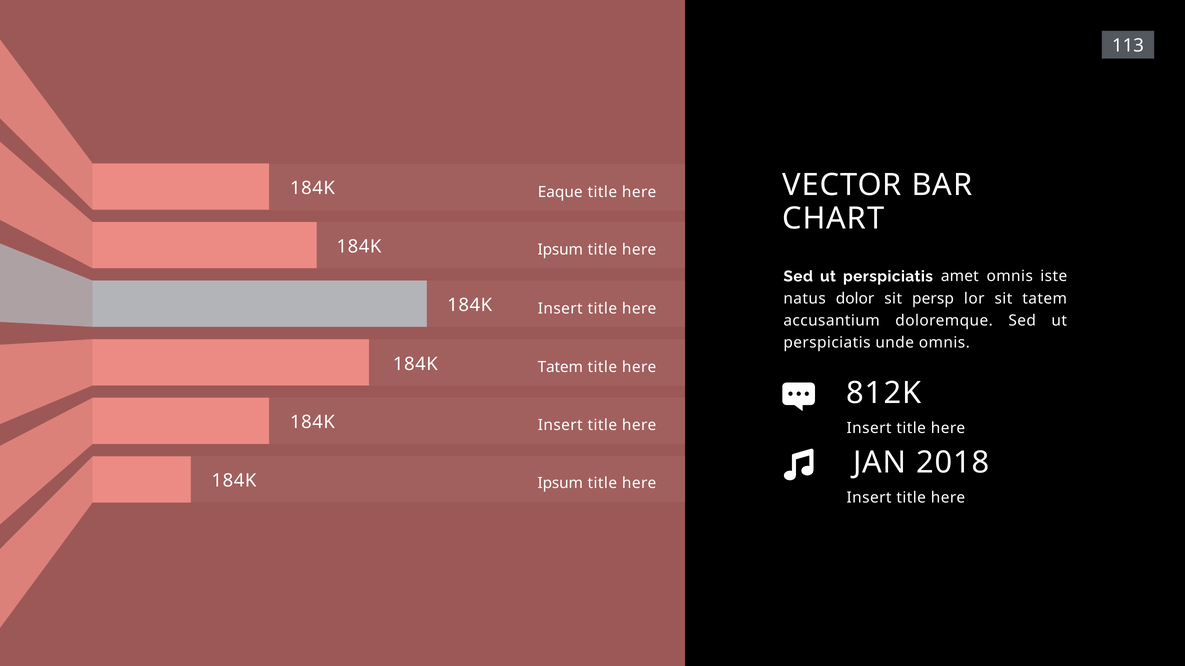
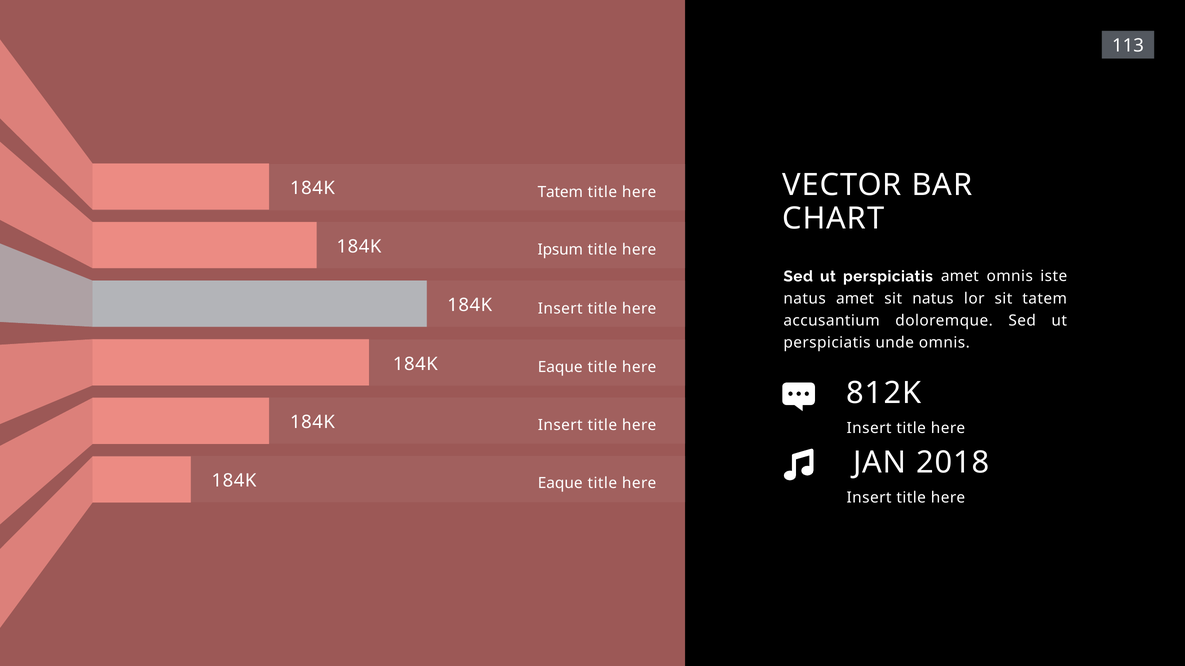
Eaque: Eaque -> Tatem (560, 192)
natus dolor: dolor -> amet (855, 299)
sit persp: persp -> natus (933, 299)
Tatem: Tatem -> Eaque (560, 368)
Ipsum: Ipsum -> Eaque (560, 484)
